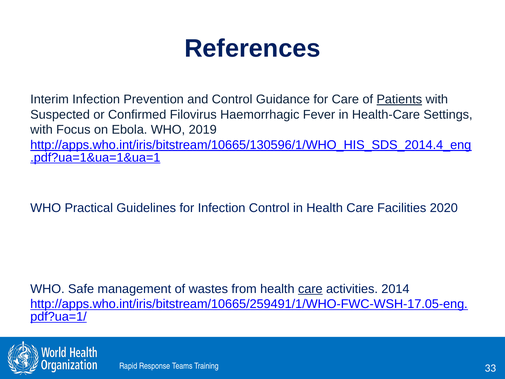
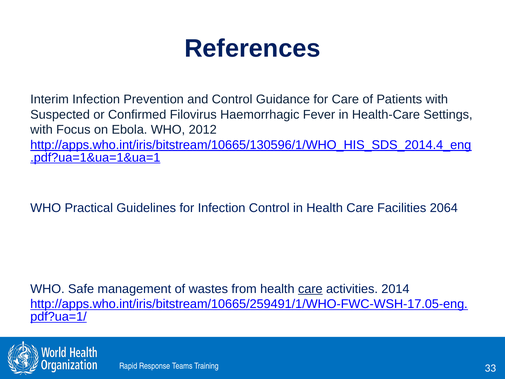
Patients underline: present -> none (399, 99)
2019: 2019 -> 2012 (203, 130)
2020: 2020 -> 2064 (444, 208)
